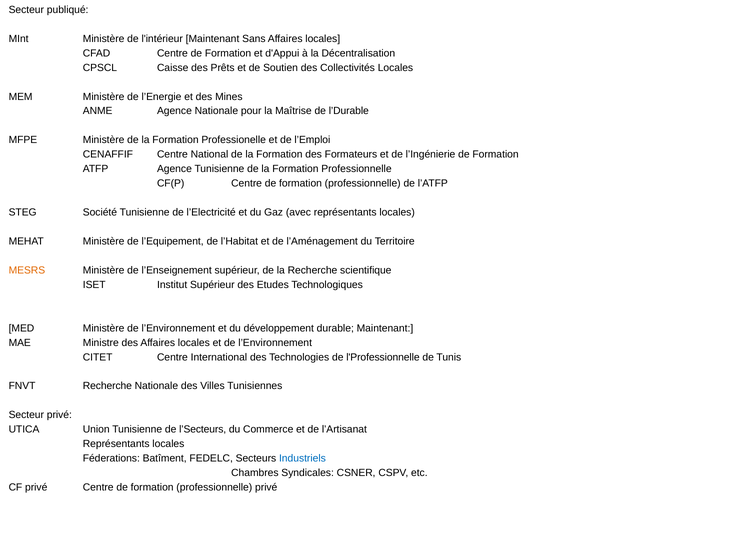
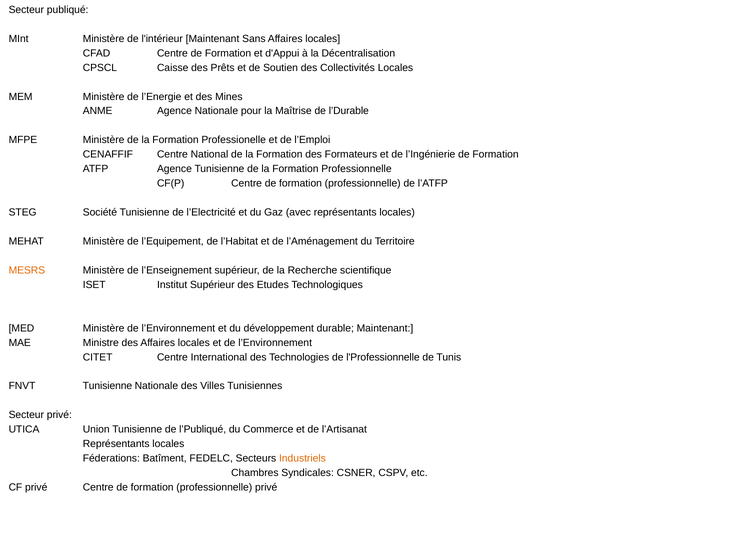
FNVT Recherche: Recherche -> Tunisienne (107, 386)
l’Secteurs: l’Secteurs -> l’Publiqué (203, 429)
Industriels colour: blue -> orange (302, 458)
